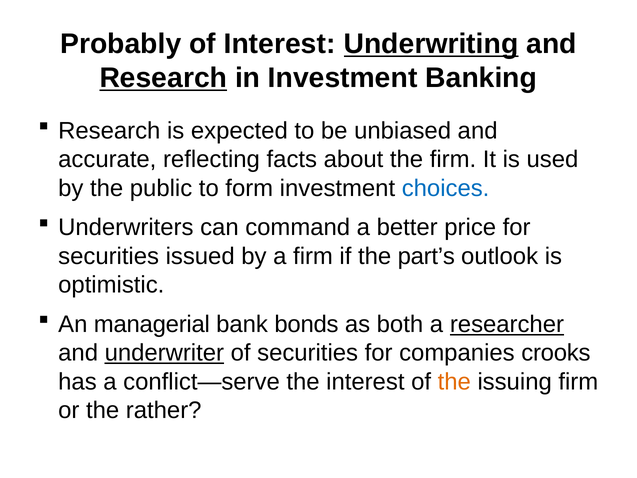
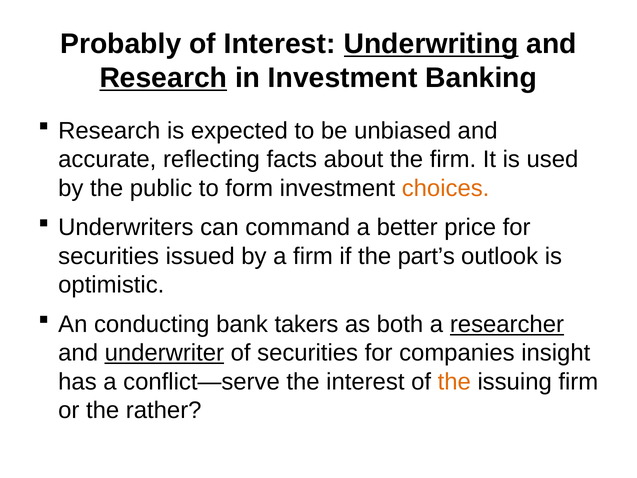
choices colour: blue -> orange (446, 188)
managerial: managerial -> conducting (152, 324)
bonds: bonds -> takers (306, 324)
crooks: crooks -> insight (556, 353)
